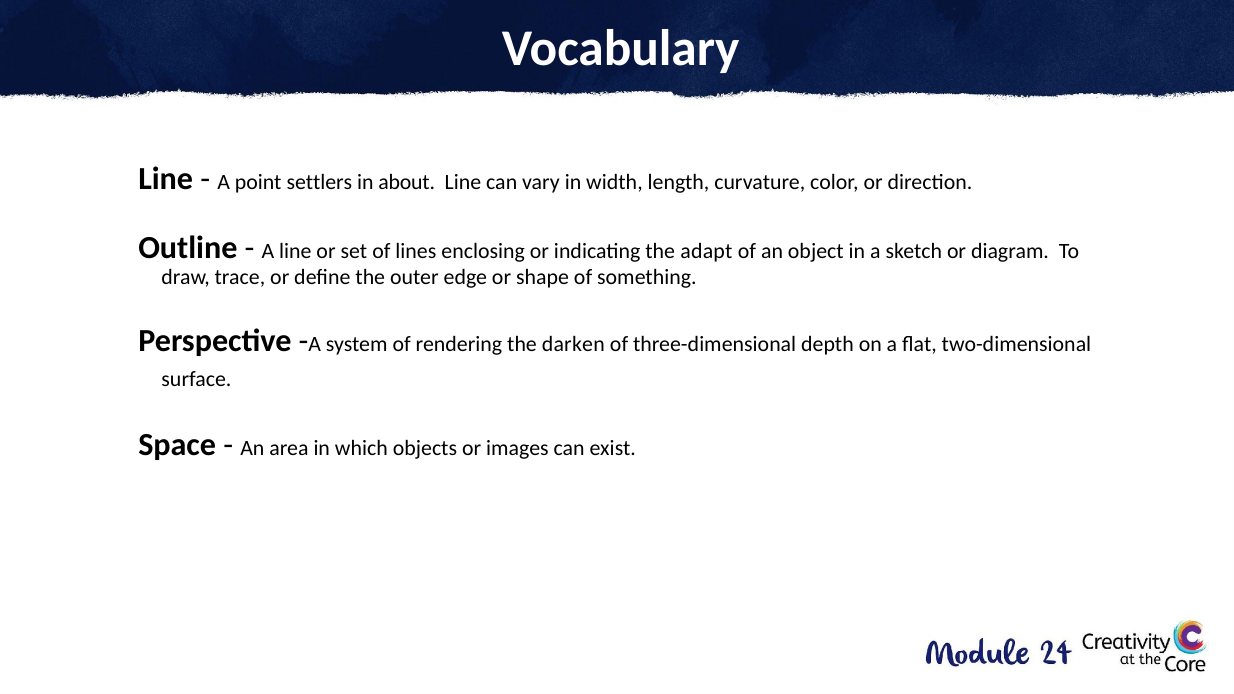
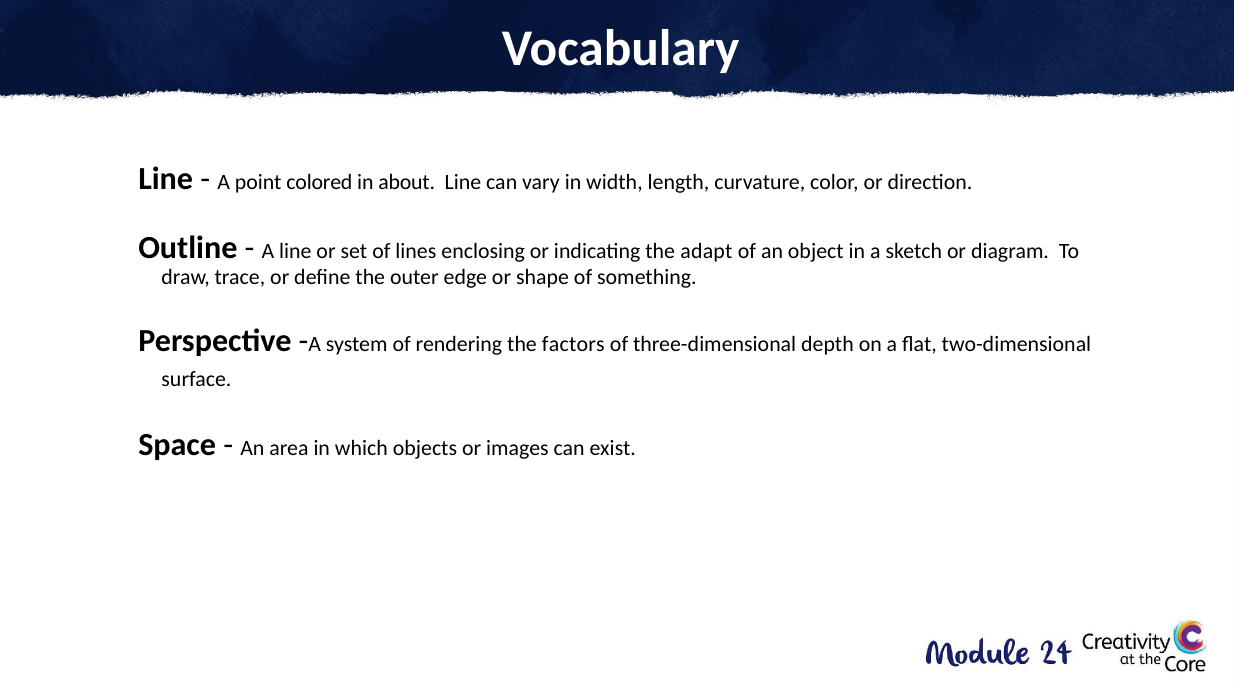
settlers: settlers -> colored (319, 182)
darken: darken -> factors (573, 345)
